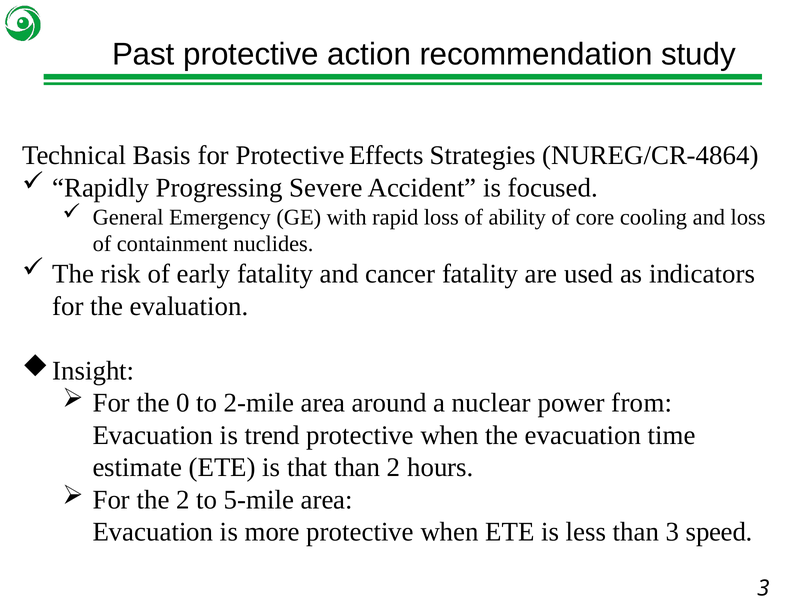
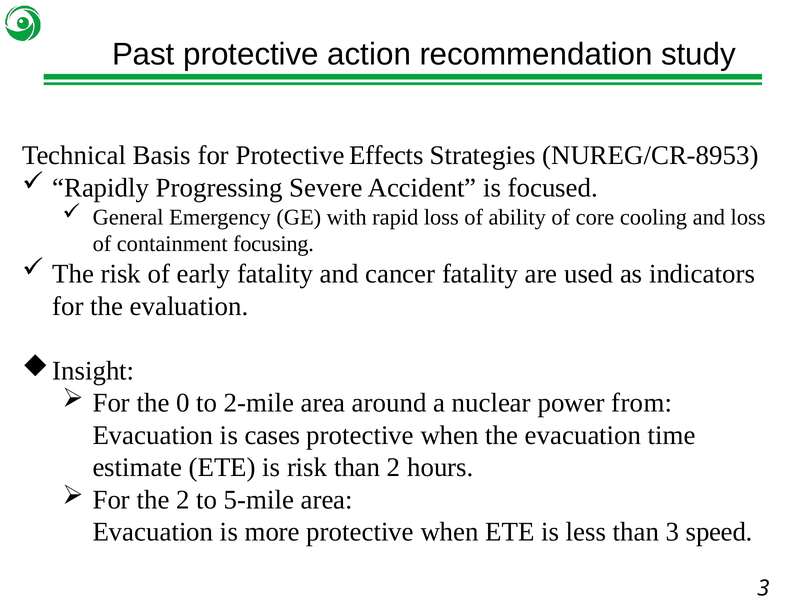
NUREG/CR-4864: NUREG/CR-4864 -> NUREG/CR-8953 (650, 155)
nuclides: nuclides -> focusing (273, 244)
trend: trend -> cases (272, 435)
is that: that -> risk (307, 467)
